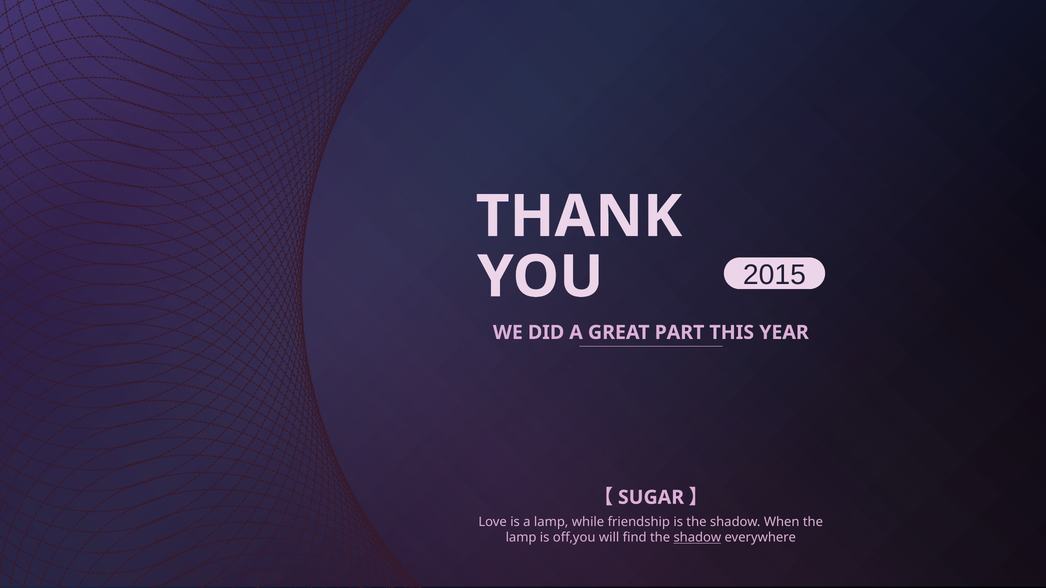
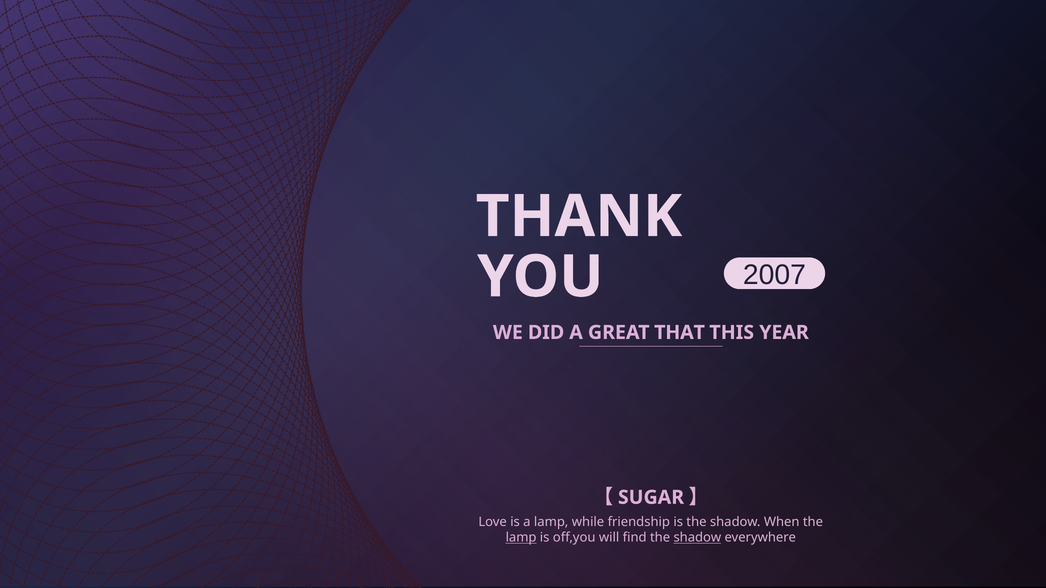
2015: 2015 -> 2007 (774, 275)
PART: PART -> THAT (680, 333)
lamp underline: none -> present (521, 538)
